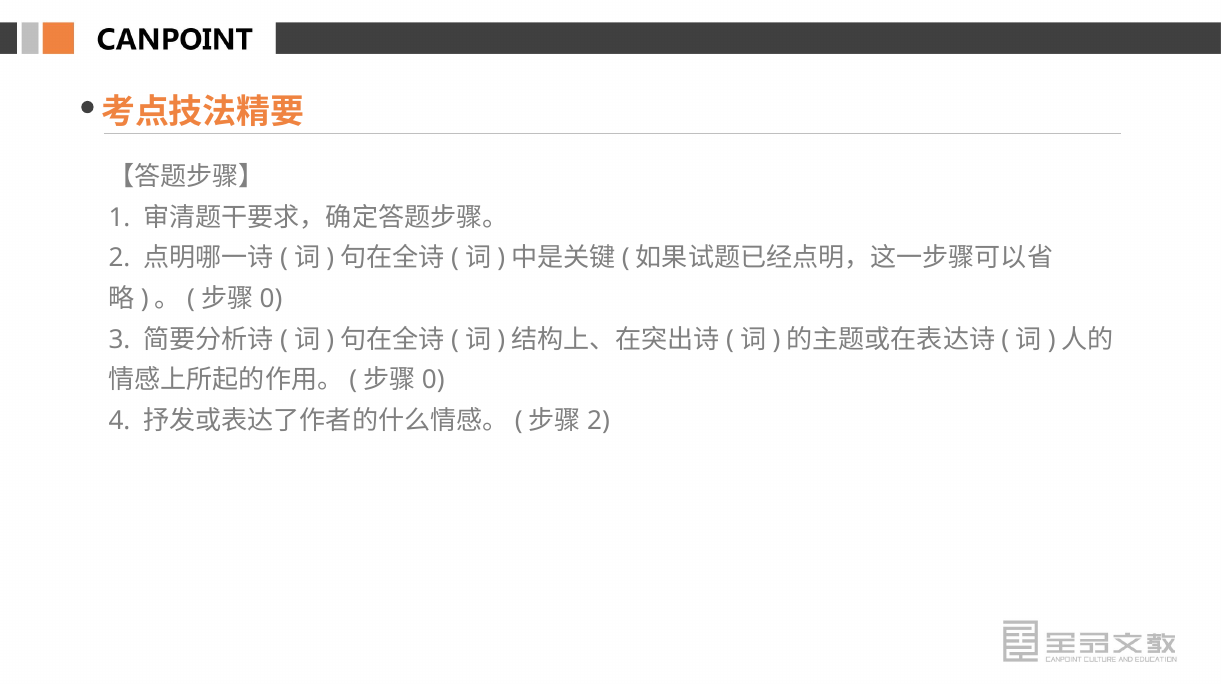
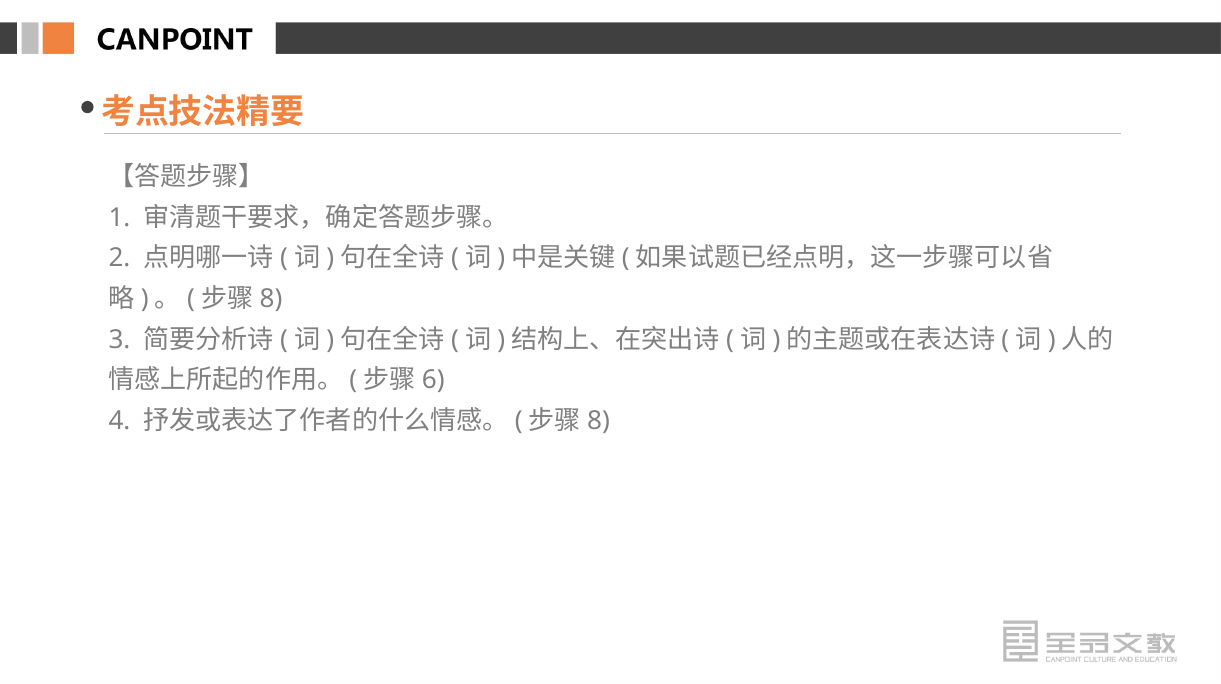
0: 0 -> 8 (271, 299)
0: 0 -> 6 (433, 380)
2: 2 -> 8 (599, 421)
